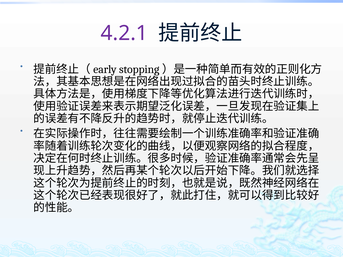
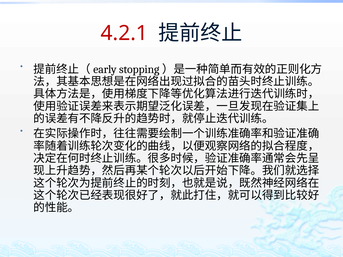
4.2.1 colour: purple -> red (124, 33)
